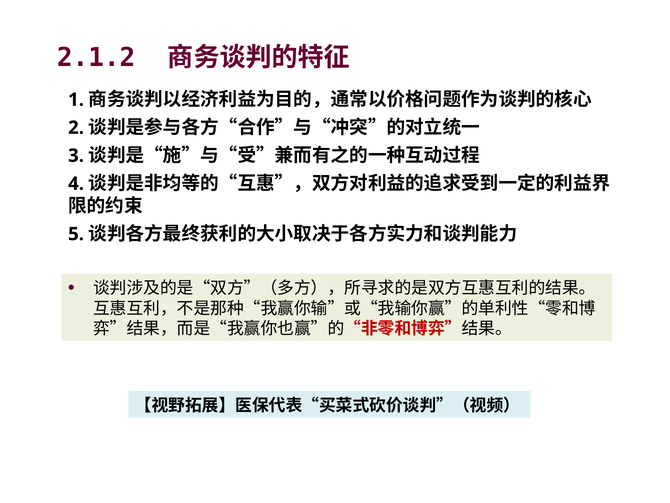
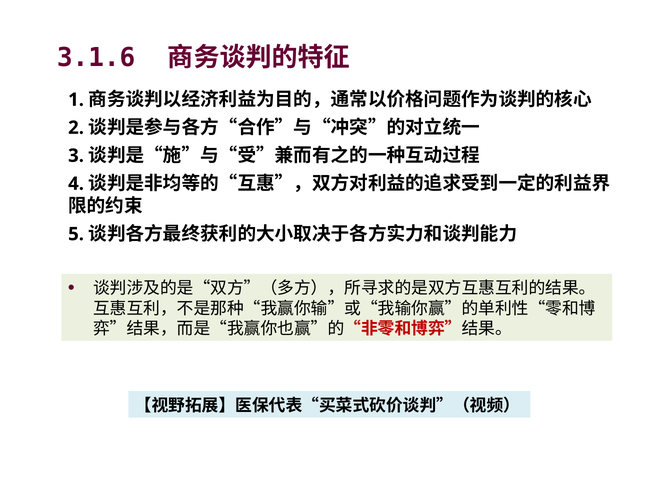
2.1.2: 2.1.2 -> 3.1.6 (96, 58)
